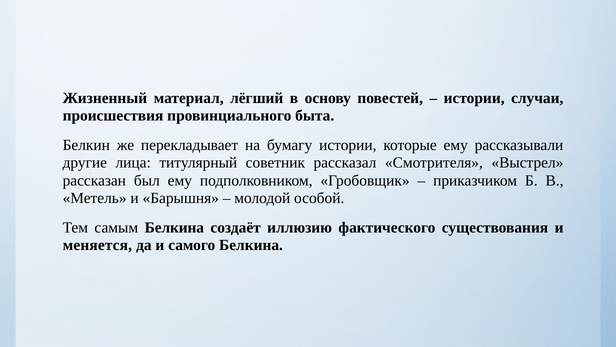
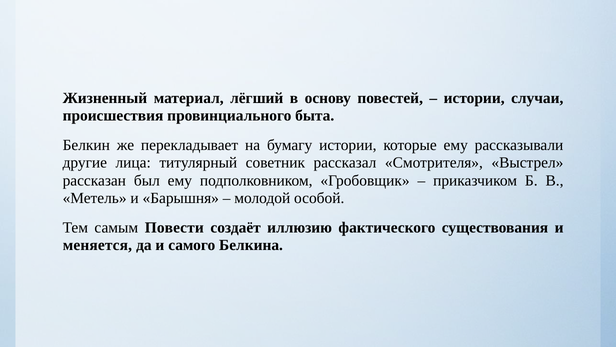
самым Белкина: Белкина -> Повести (174, 227)
